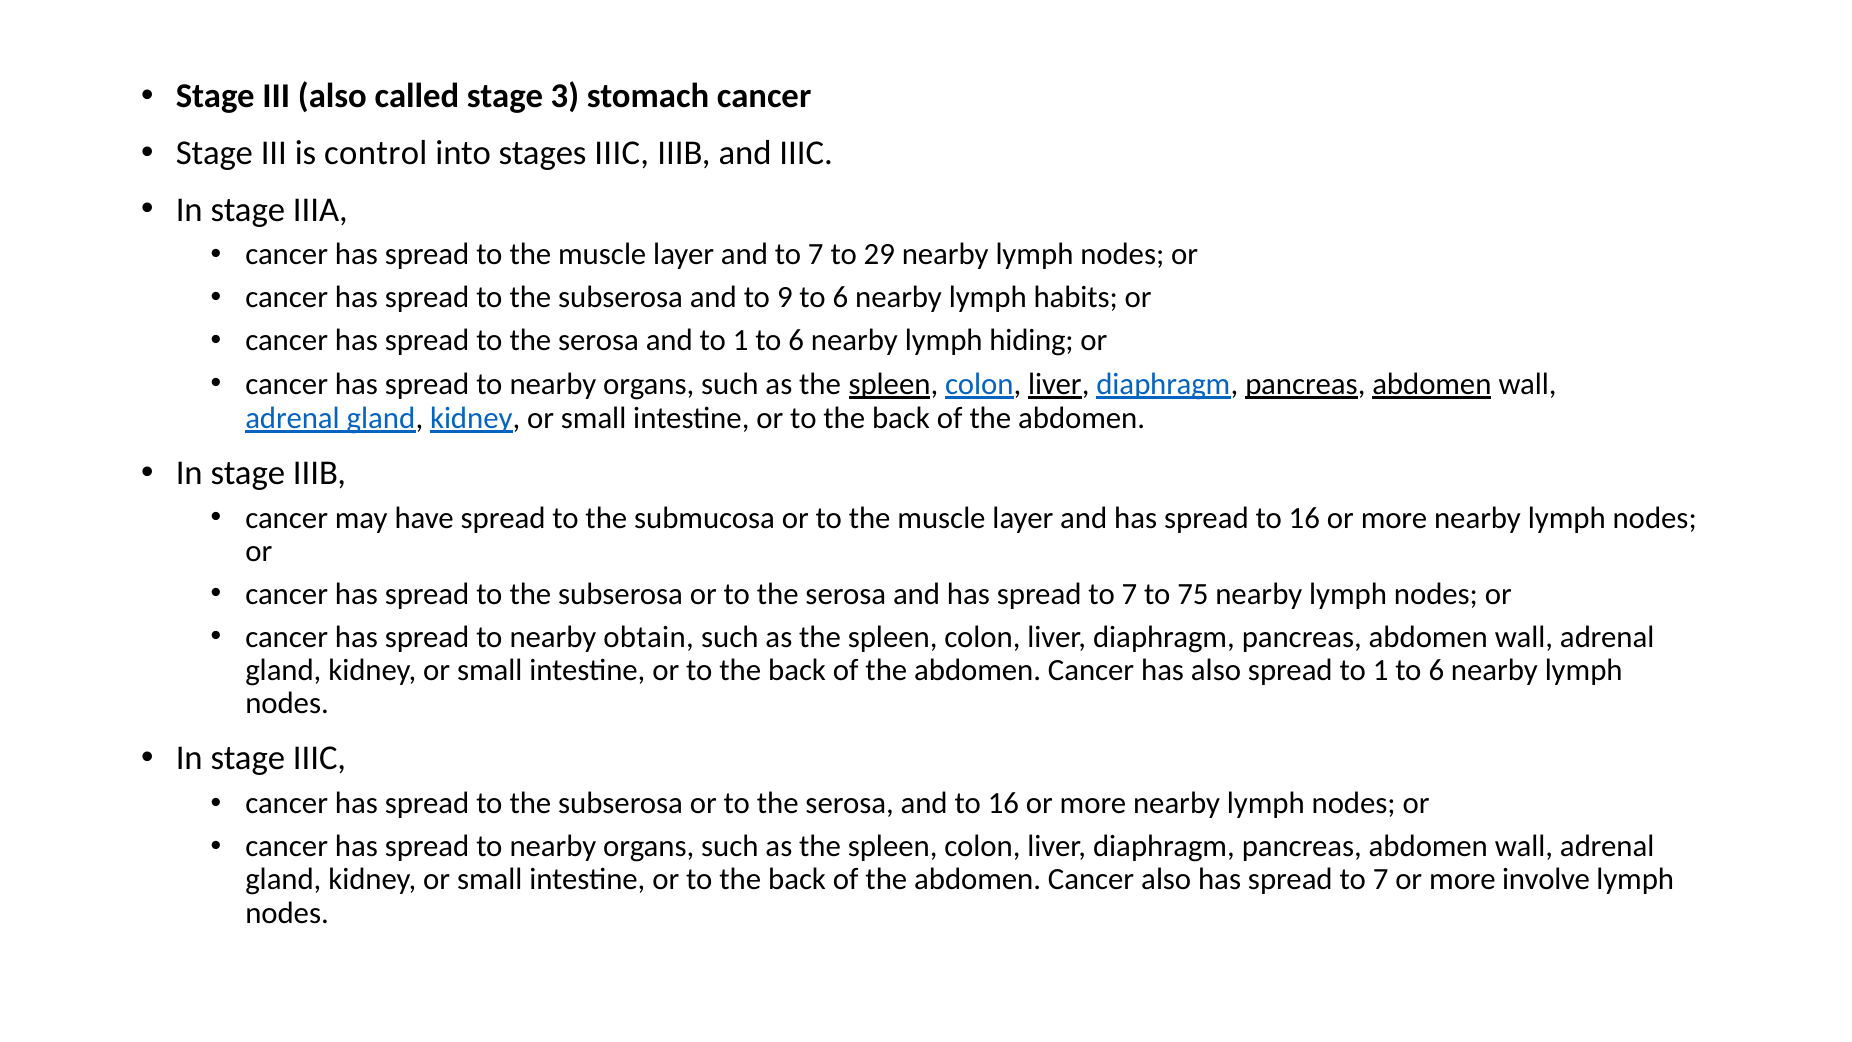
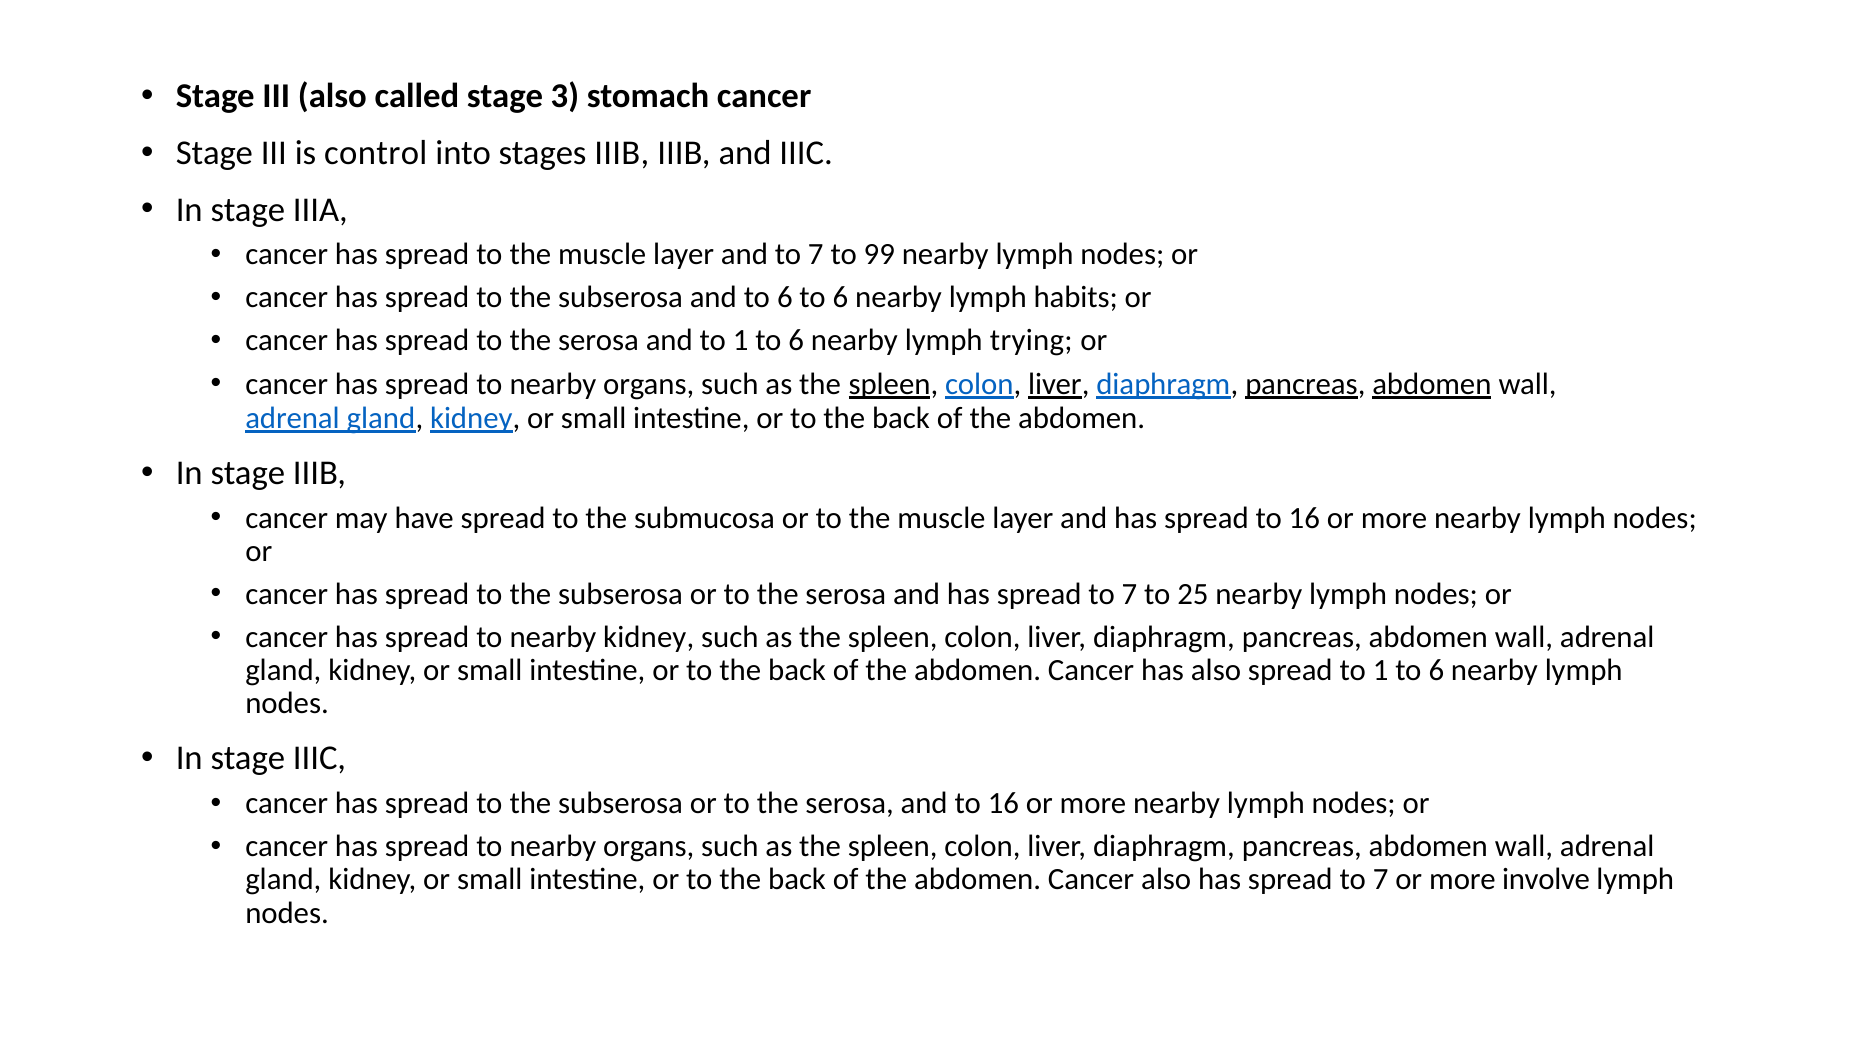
stages IIIC: IIIC -> IIIB (622, 153)
29: 29 -> 99 (879, 255)
and to 9: 9 -> 6 (785, 298)
hiding: hiding -> trying (1031, 340)
75: 75 -> 25 (1193, 594)
nearby obtain: obtain -> kidney (649, 637)
